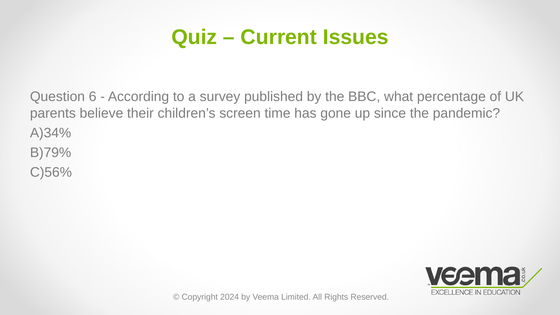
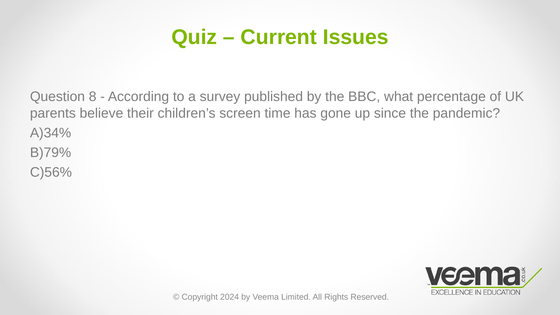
6: 6 -> 8 (93, 97)
